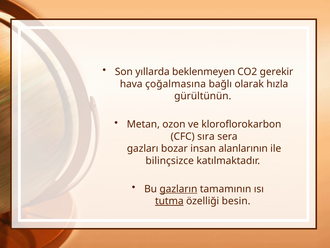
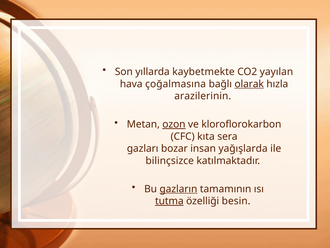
beklenmeyen: beklenmeyen -> kaybetmekte (203, 72)
gerekir: gerekir -> yayılan (276, 72)
olarak underline: none -> present (249, 84)
gürültünün: gürültünün -> arazilerinin (203, 96)
ozon underline: none -> present (174, 124)
sıra: sıra -> kıta (206, 136)
alanlarının: alanlarının -> yağışlarda (243, 148)
